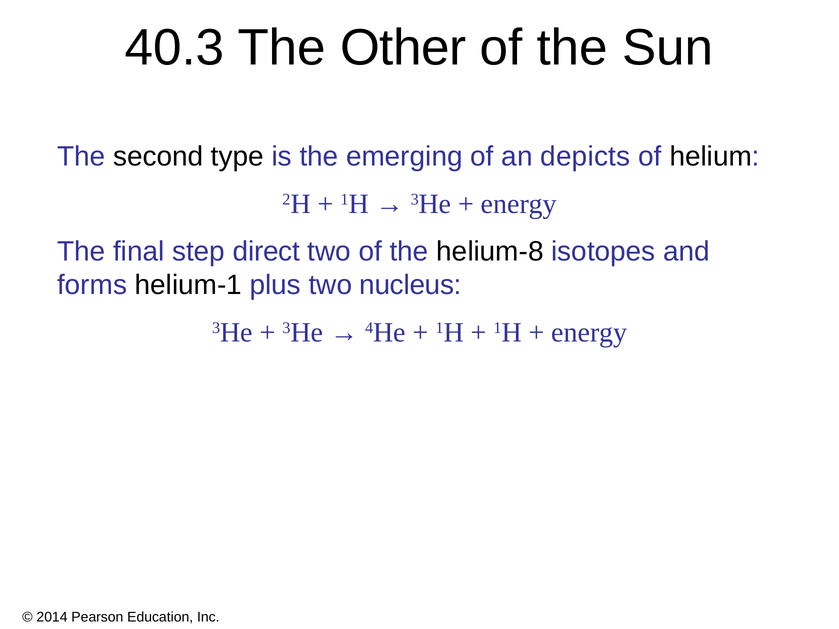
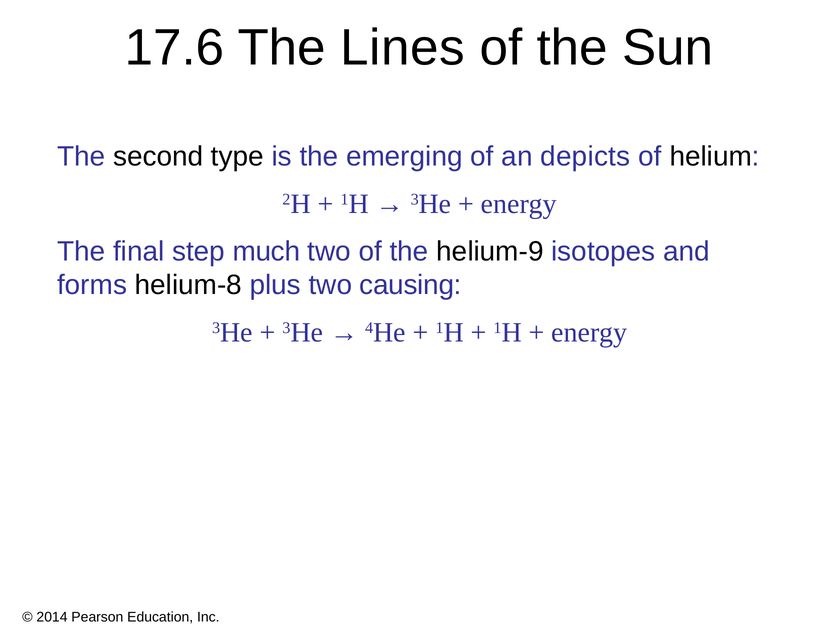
40.3: 40.3 -> 17.6 (175, 48)
Other: Other -> Lines (403, 48)
direct: direct -> much (266, 252)
helium-8: helium-8 -> helium-9 (490, 252)
helium-1: helium-1 -> helium-8 (188, 285)
nucleus: nucleus -> causing (411, 285)
